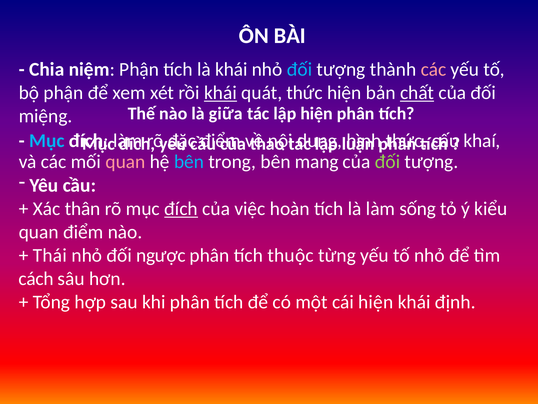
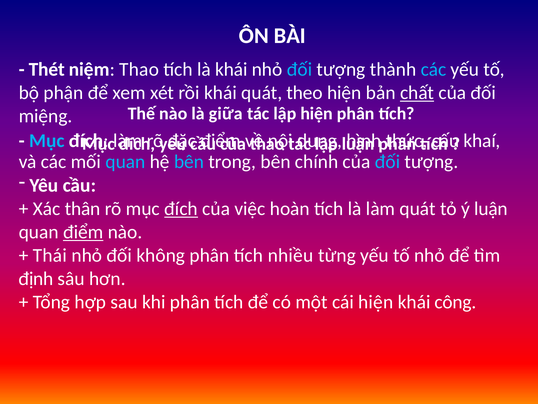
Chia: Chia -> Thét (47, 69)
niệm Phận: Phận -> Thao (139, 69)
các colour: pink -> light blue (433, 69)
khái underline: present -> none (220, 93)
quát thức: thức -> theo (305, 93)
quan colour: pink -> light blue (125, 162)
mang: mang -> chính (317, 162)
đối colour: light green -> light blue (387, 162)
làm sống: sống -> quát (418, 208)
ý kiểu: kiểu -> luận (491, 208)
điểm underline: none -> present (83, 232)
ngược: ngược -> không (161, 255)
thuộc: thuộc -> nhiều (291, 255)
cách: cách -> định (36, 278)
định: định -> công (455, 302)
